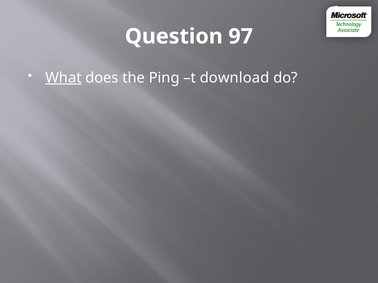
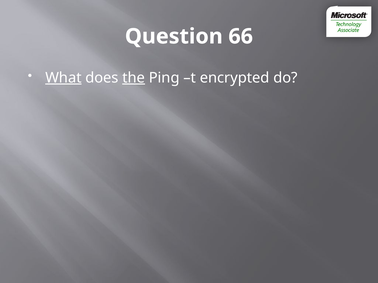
97: 97 -> 66 (241, 36)
the underline: none -> present (134, 78)
download: download -> encrypted (235, 78)
